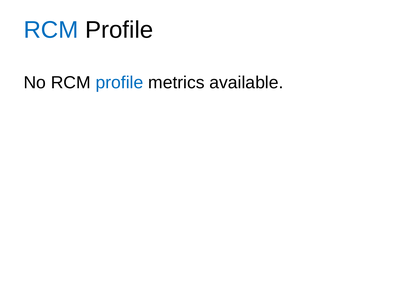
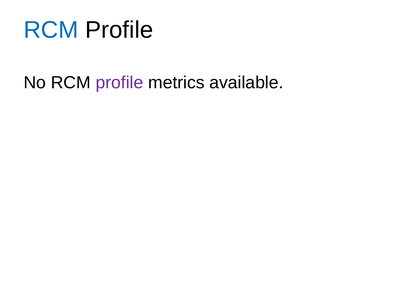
profile colour: blue -> purple (119, 83)
